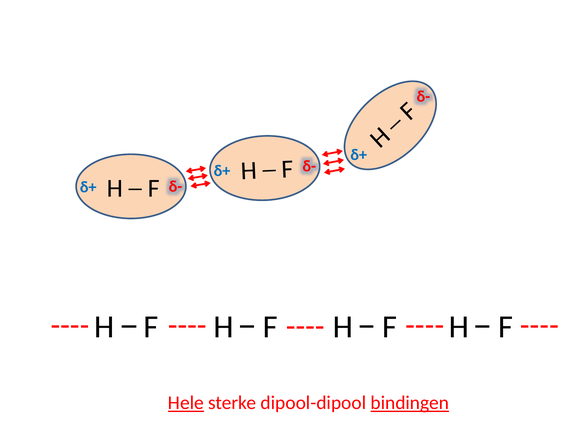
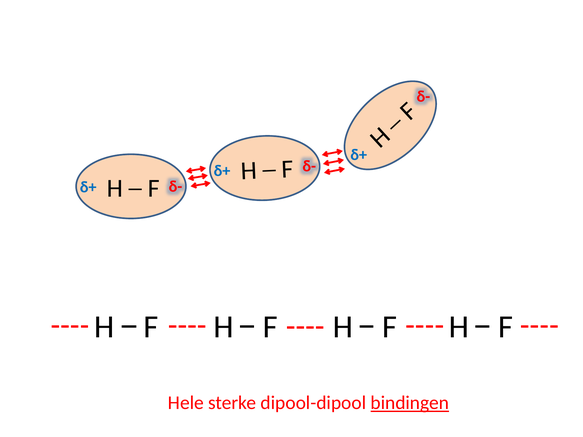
Hele underline: present -> none (186, 403)
